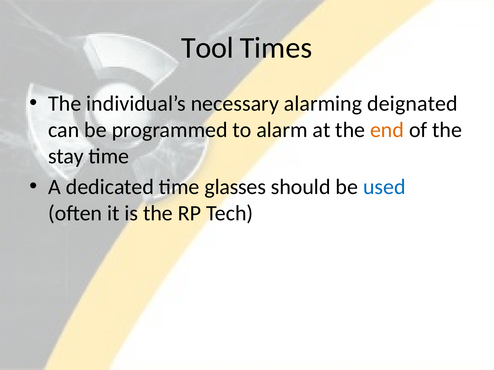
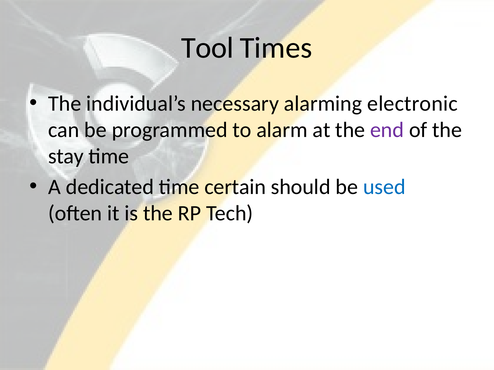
deignated: deignated -> electronic (412, 104)
end colour: orange -> purple (387, 130)
glasses: glasses -> certain (235, 187)
